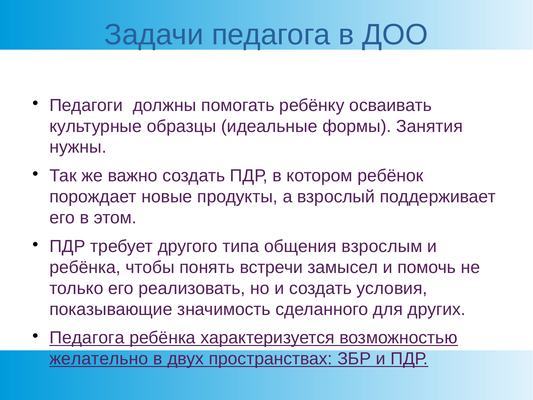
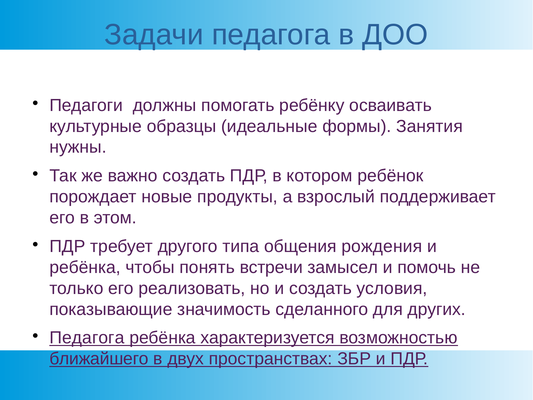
взрослым: взрослым -> рождения (382, 246)
желательно: желательно -> ближайшего (99, 359)
